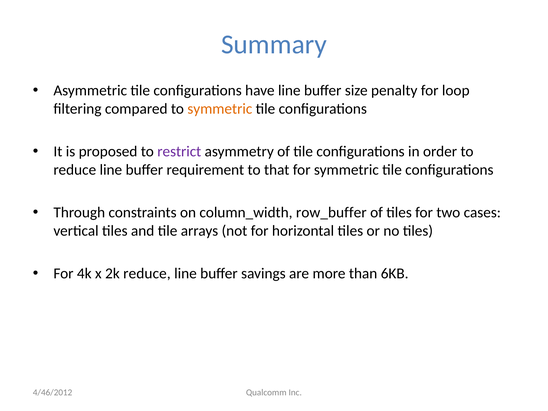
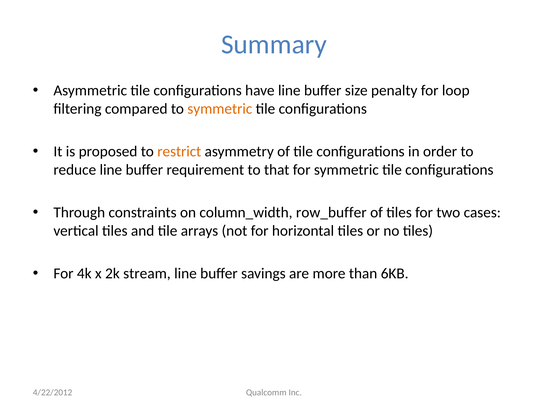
restrict colour: purple -> orange (179, 152)
2k reduce: reduce -> stream (147, 274)
4/46/2012: 4/46/2012 -> 4/22/2012 (53, 392)
